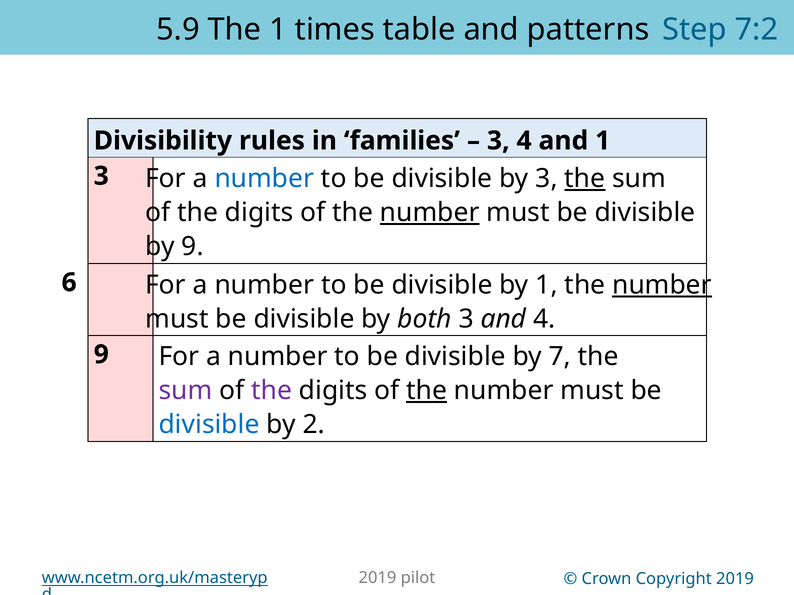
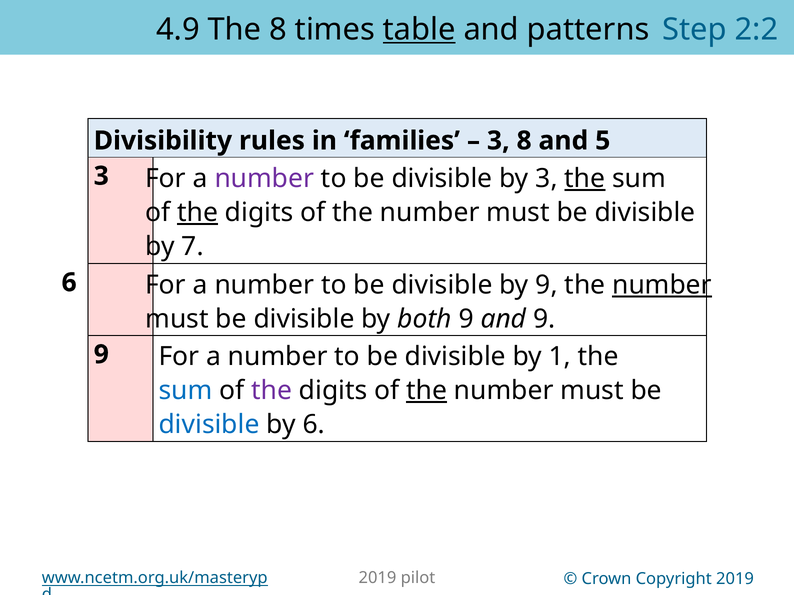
5.9: 5.9 -> 4.9 (178, 29)
The 1: 1 -> 8 (278, 29)
table underline: none -> present (419, 29)
7:2: 7:2 -> 2:2 (757, 29)
3 4: 4 -> 8 (524, 141)
and 1: 1 -> 5 (603, 141)
number colour: blue -> purple (264, 179)
the underline: none -> present (198, 213)
number underline: present -> none (430, 213)
by 9: 9 -> 7 (193, 247)
by 1: 1 -> 9 (547, 285)
both 3: 3 -> 9 (466, 319)
and 4: 4 -> 9 (544, 319)
7: 7 -> 1 (560, 357)
sum colour: purple -> blue (186, 391)
by 2: 2 -> 6 (314, 425)
